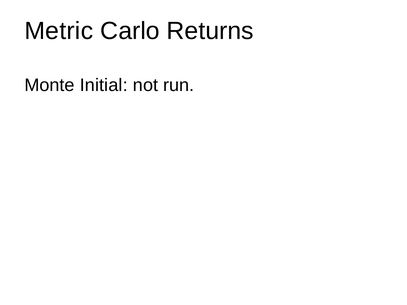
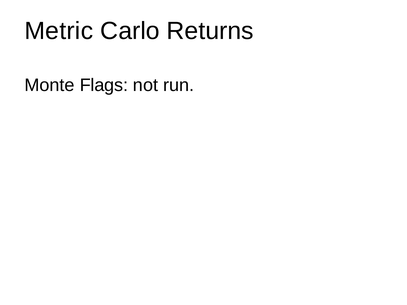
Initial: Initial -> Flags (104, 85)
